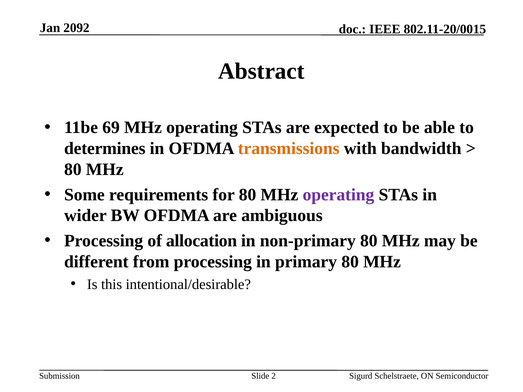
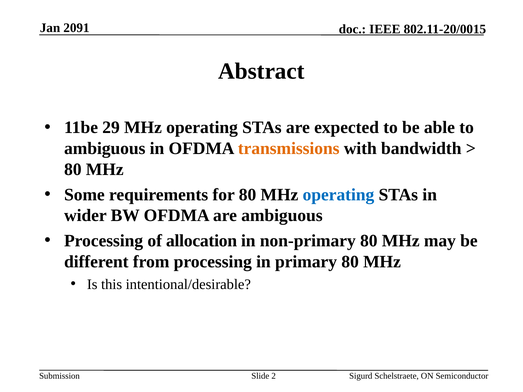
2092: 2092 -> 2091 (76, 28)
69: 69 -> 29 (111, 128)
determines: determines -> ambiguous (105, 149)
operating colour: purple -> blue (338, 195)
